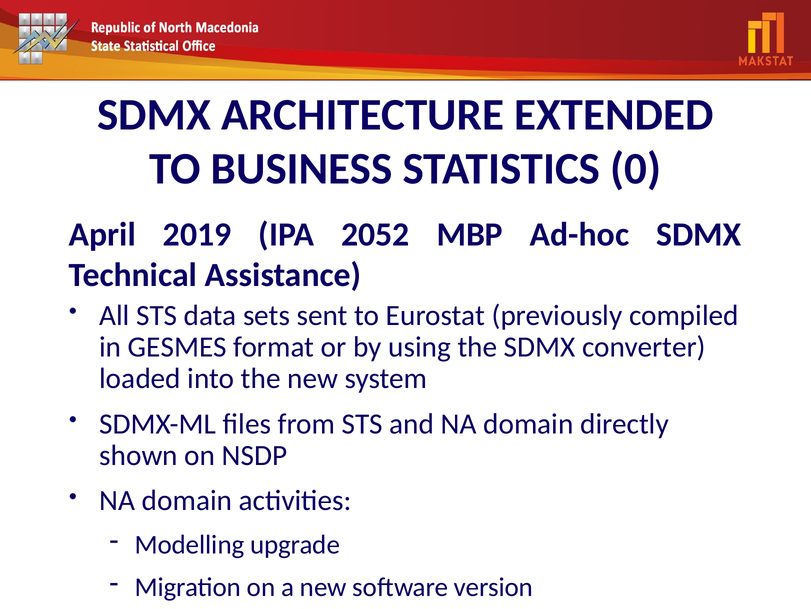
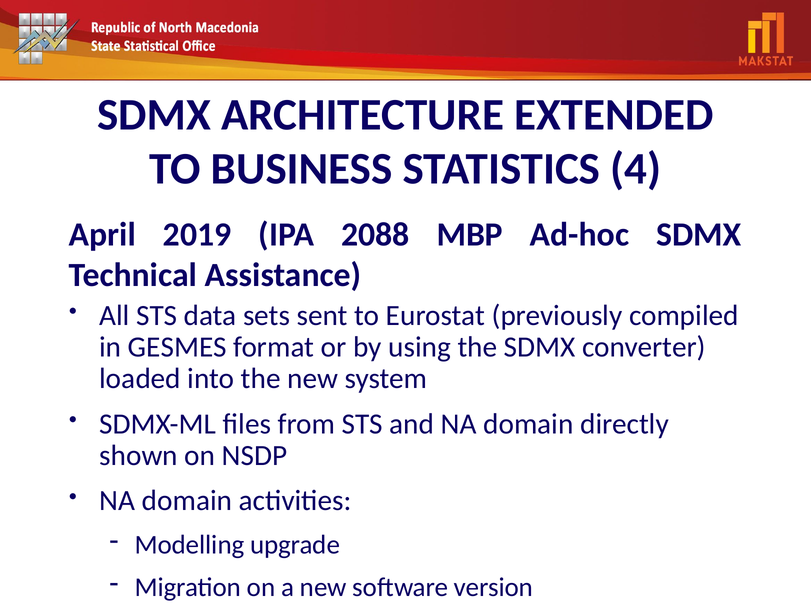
0: 0 -> 4 (636, 169)
2052: 2052 -> 2088 (375, 234)
